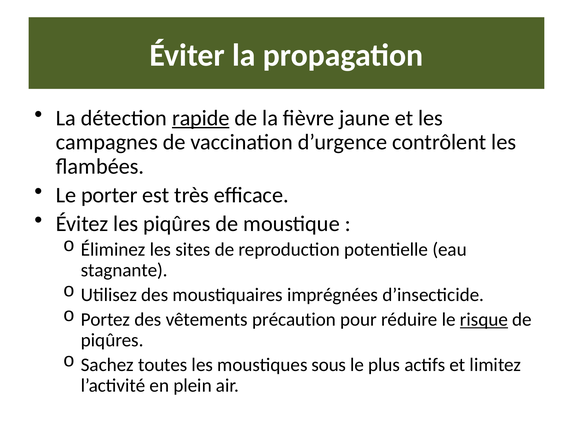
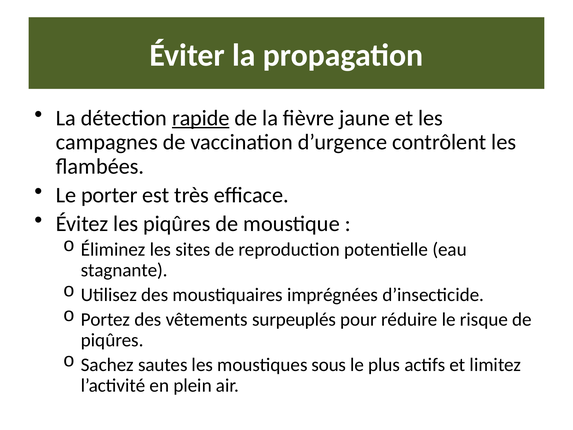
précaution: précaution -> surpeuplés (294, 319)
risque underline: present -> none (484, 319)
toutes: toutes -> sautes (163, 365)
